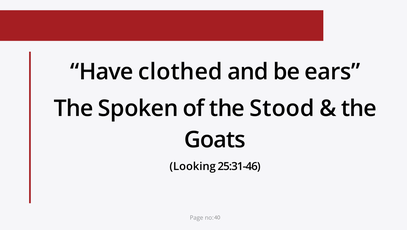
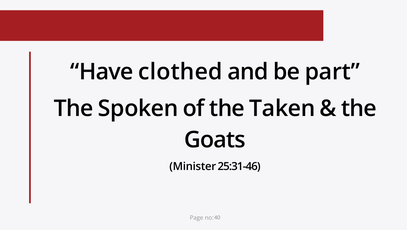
ears: ears -> part (332, 72)
Stood: Stood -> Taken (282, 108)
Looking: Looking -> Minister (193, 166)
